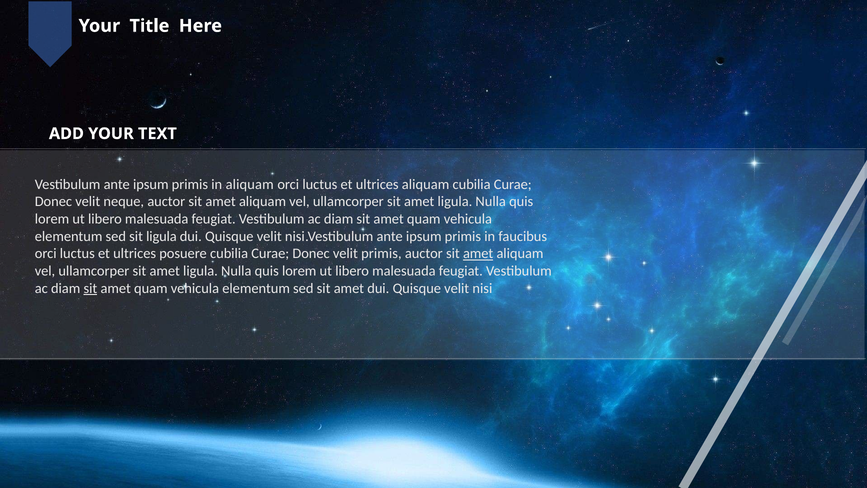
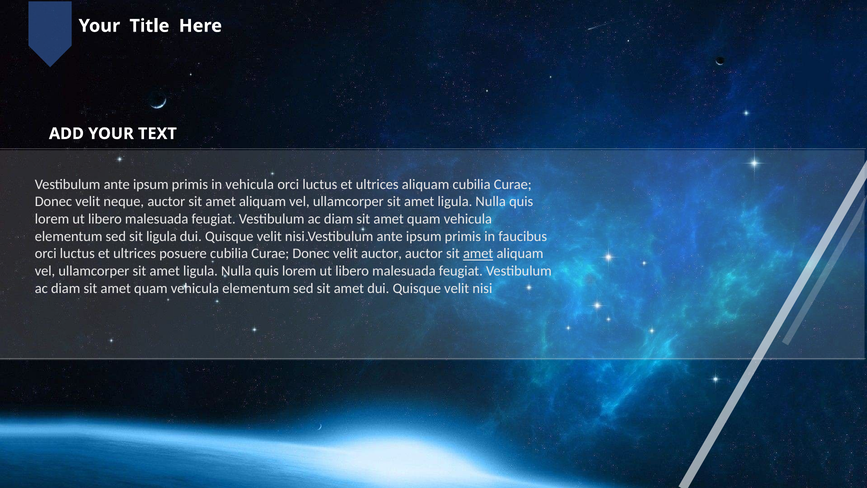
in aliquam: aliquam -> vehicula (250, 184)
velit primis: primis -> auctor (381, 254)
sit underline: present -> none (90, 288)
